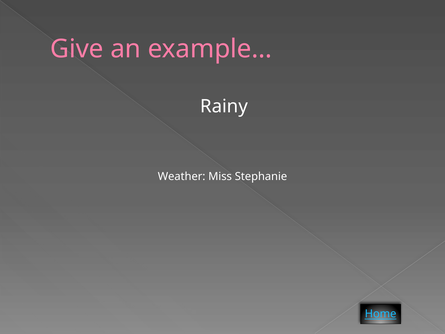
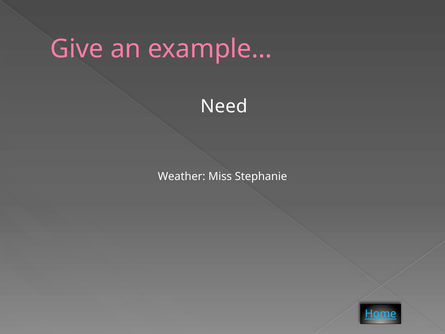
Rainy: Rainy -> Need (224, 106)
